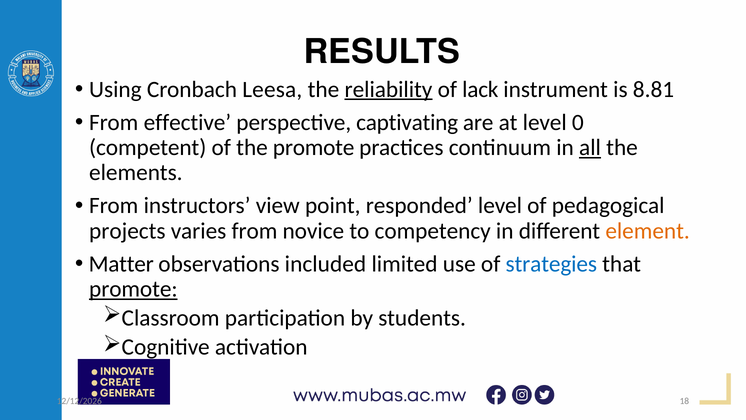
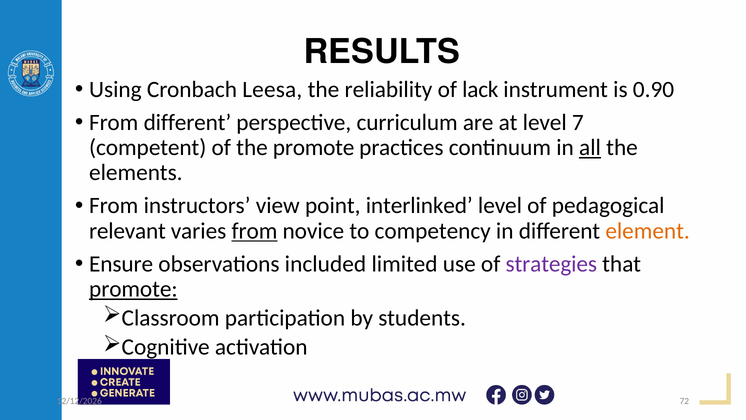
reliability underline: present -> none (388, 89)
8.81: 8.81 -> 0.90 (653, 89)
From effective: effective -> different (187, 122)
captivating: captivating -> curriculum (407, 122)
0: 0 -> 7 (578, 122)
responded: responded -> interlinked (419, 206)
projects: projects -> relevant (127, 231)
from underline: none -> present (254, 231)
Matter: Matter -> Ensure (121, 264)
strategies colour: blue -> purple (551, 264)
18: 18 -> 72 (684, 401)
